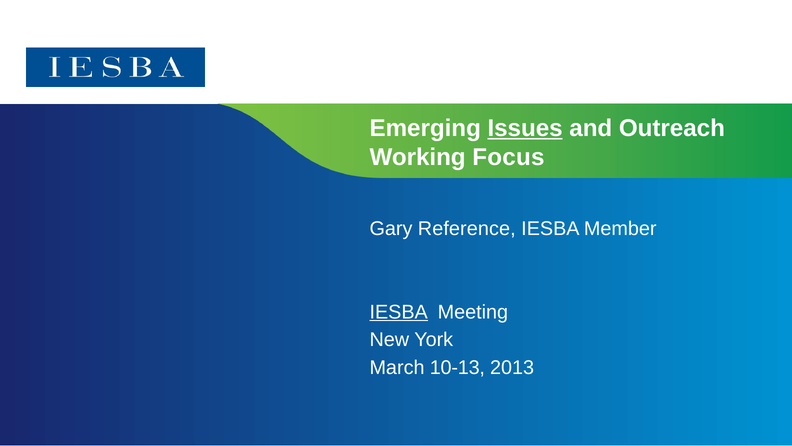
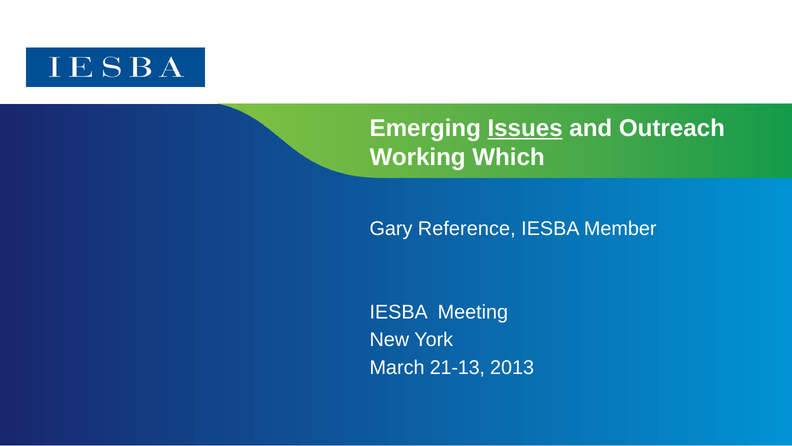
Focus: Focus -> Which (509, 157)
IESBA underline: present -> none (399, 312)
10-13: 10-13 -> 21-13 (457, 367)
